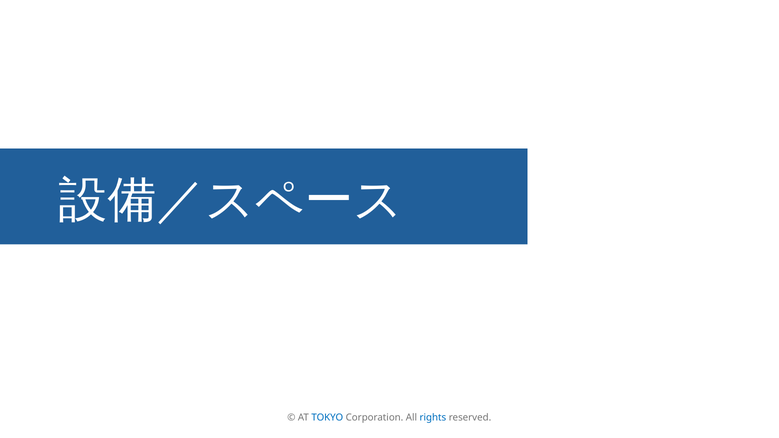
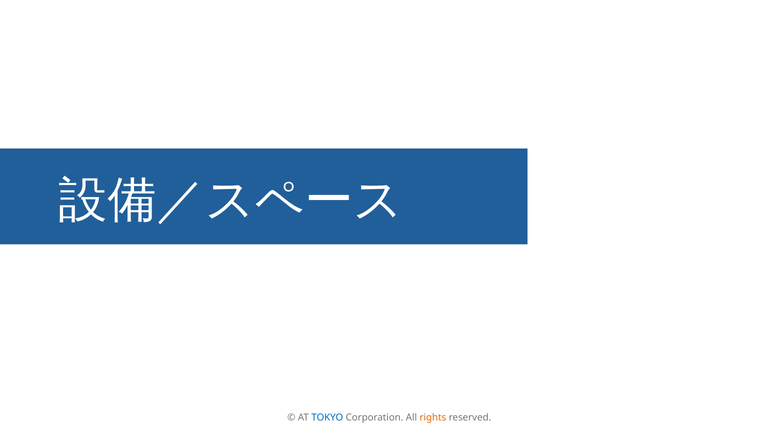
rights colour: blue -> orange (433, 418)
